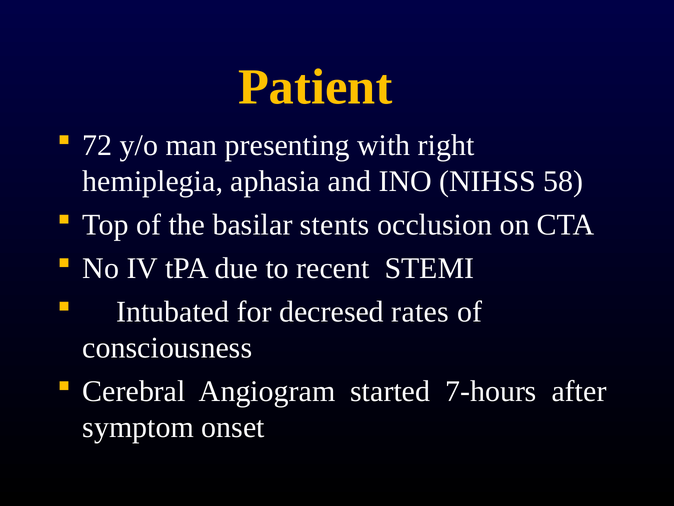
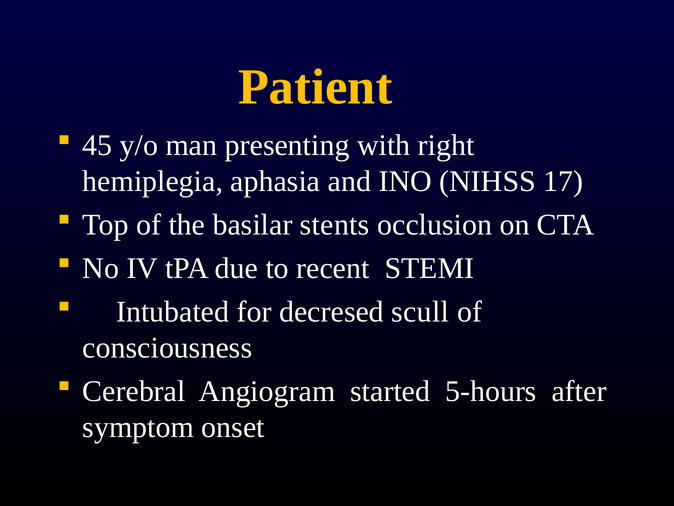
72: 72 -> 45 (97, 145)
58: 58 -> 17 (563, 181)
rates: rates -> scull (420, 312)
7-hours: 7-hours -> 5-hours (491, 391)
